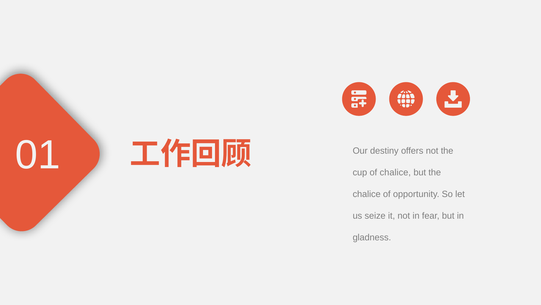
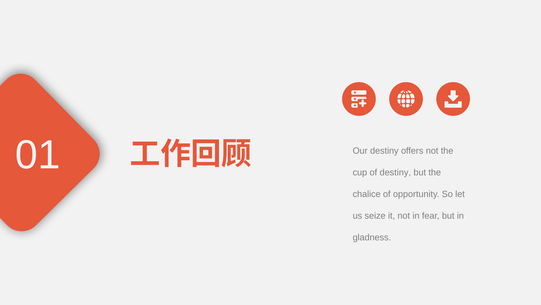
of chalice: chalice -> destiny (395, 172)
